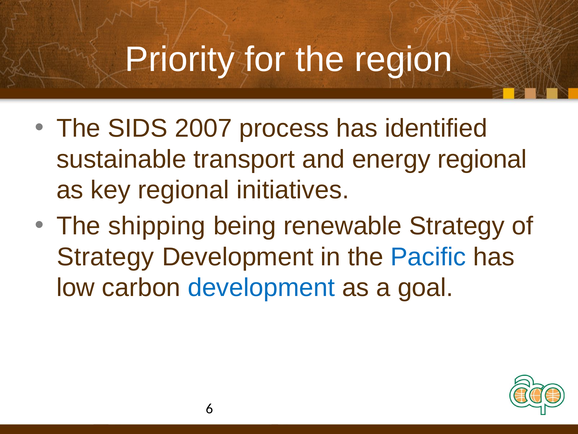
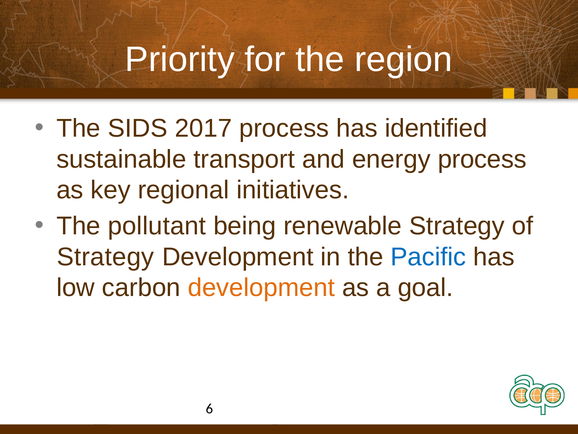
2007: 2007 -> 2017 (203, 128)
energy regional: regional -> process (482, 159)
shipping: shipping -> pollutant (157, 226)
development colour: blue -> orange (261, 287)
